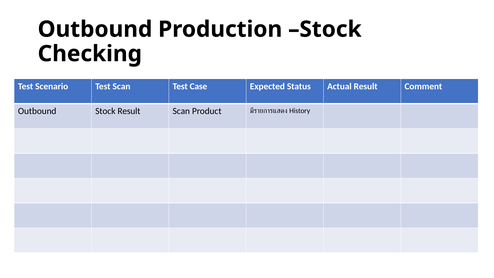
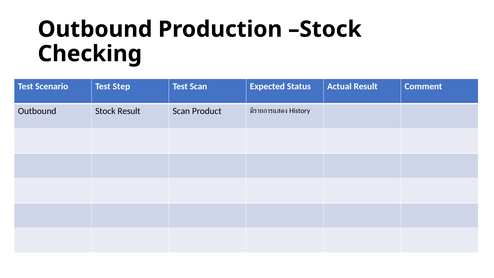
Test Scan: Scan -> Step (121, 86)
Test Case: Case -> Scan (198, 86)
